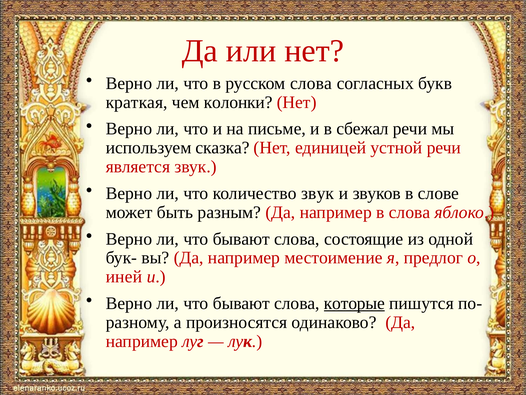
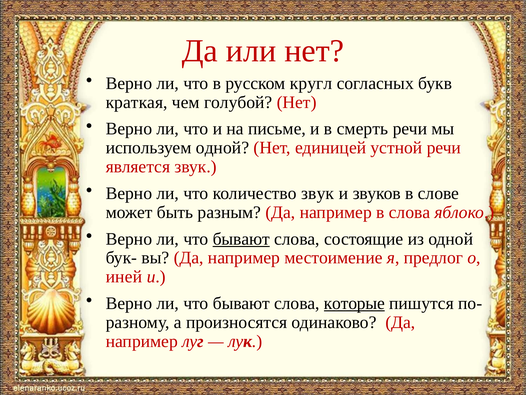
русском слова: слова -> кругл (311, 83)
колонки: колонки -> голубой (238, 102)
сбежал: сбежал -> смерть (362, 129)
используем сказка: сказка -> одной (223, 148)
бывают underline: none -> present (241, 239)
